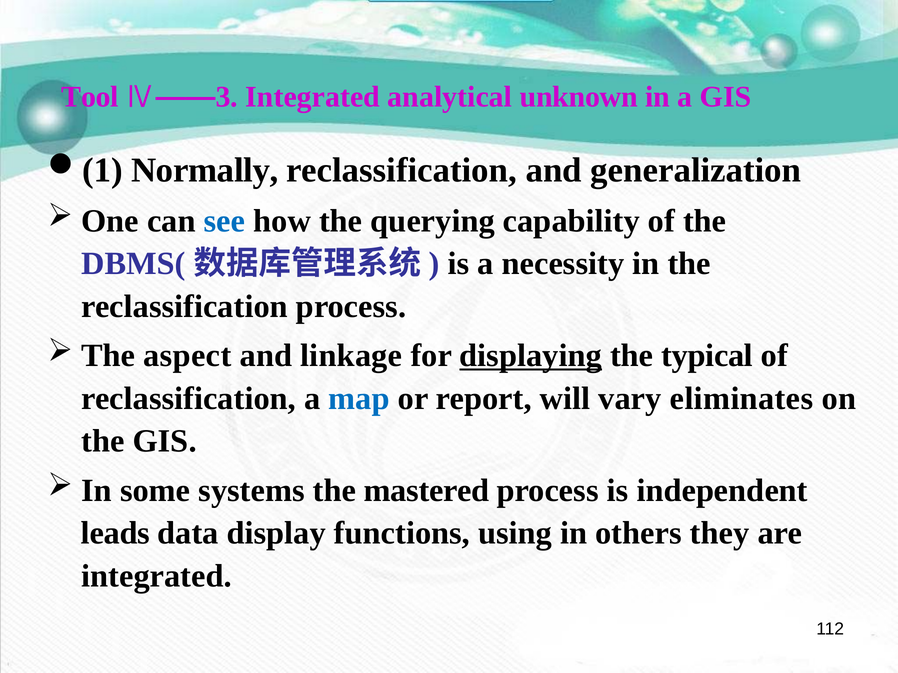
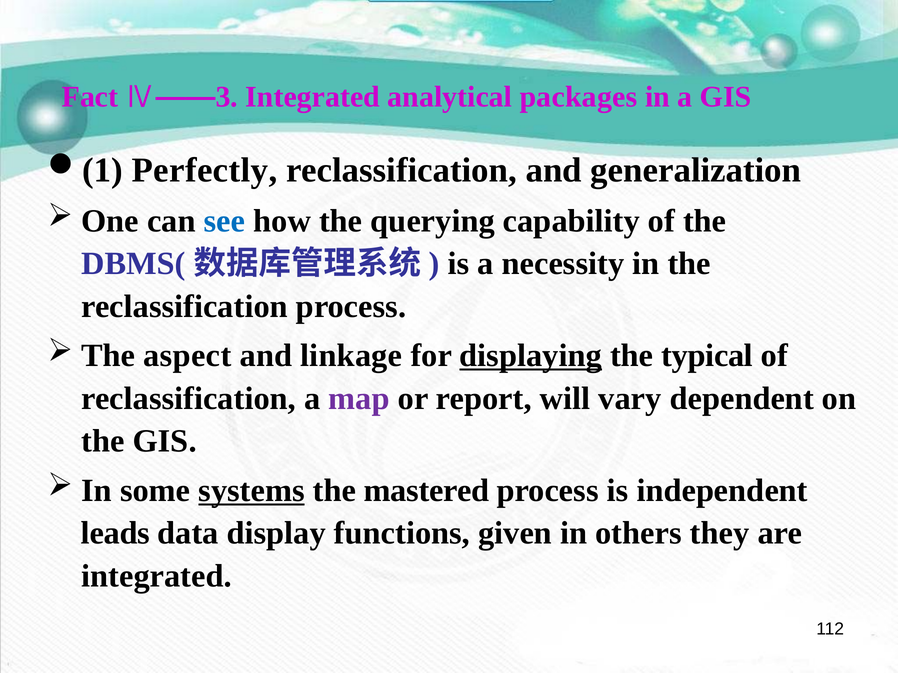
Tool: Tool -> Fact (90, 97)
unknown: unknown -> packages (579, 97)
Normally: Normally -> Perfectly (205, 171)
map colour: blue -> purple (359, 399)
eliminates: eliminates -> dependent (742, 399)
systems underline: none -> present (252, 491)
using: using -> given (515, 534)
